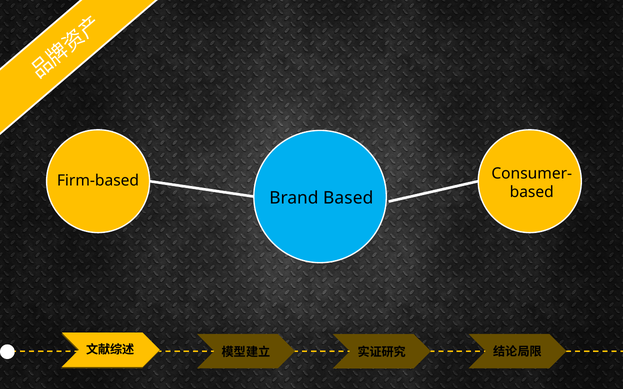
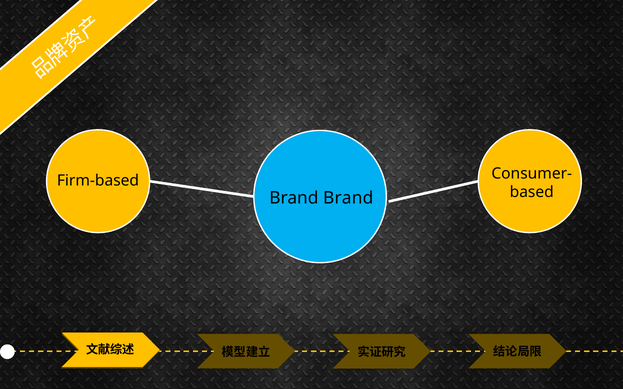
Brand Based: Based -> Brand (348, 198)
